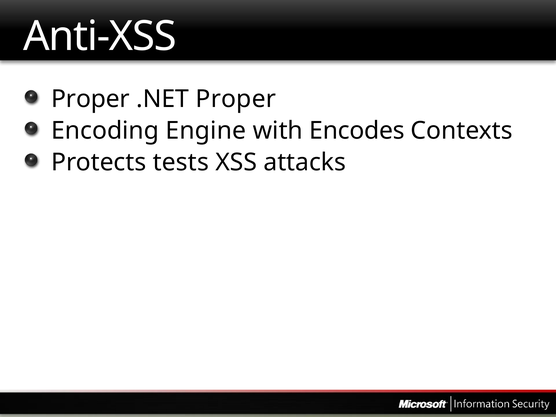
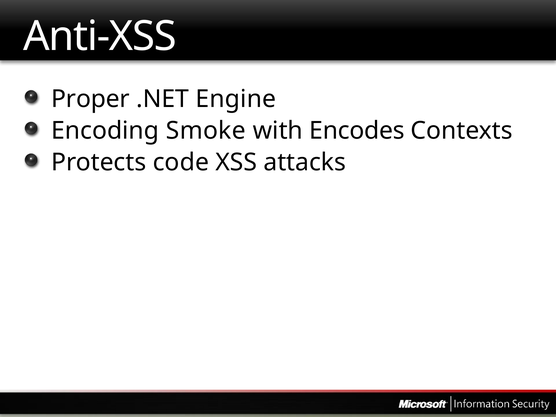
.NET Proper: Proper -> Engine (236, 99)
Engine: Engine -> Smoke (206, 131)
tests: tests -> code (181, 162)
